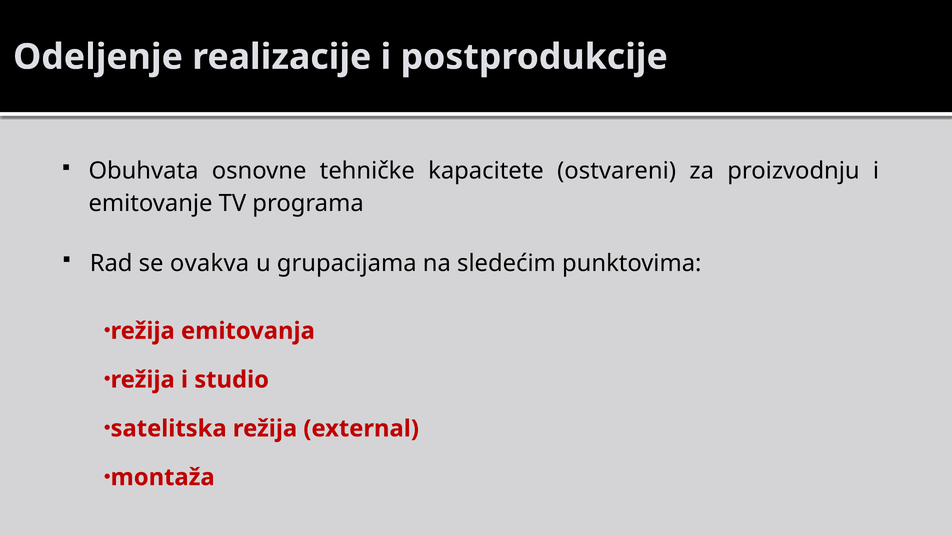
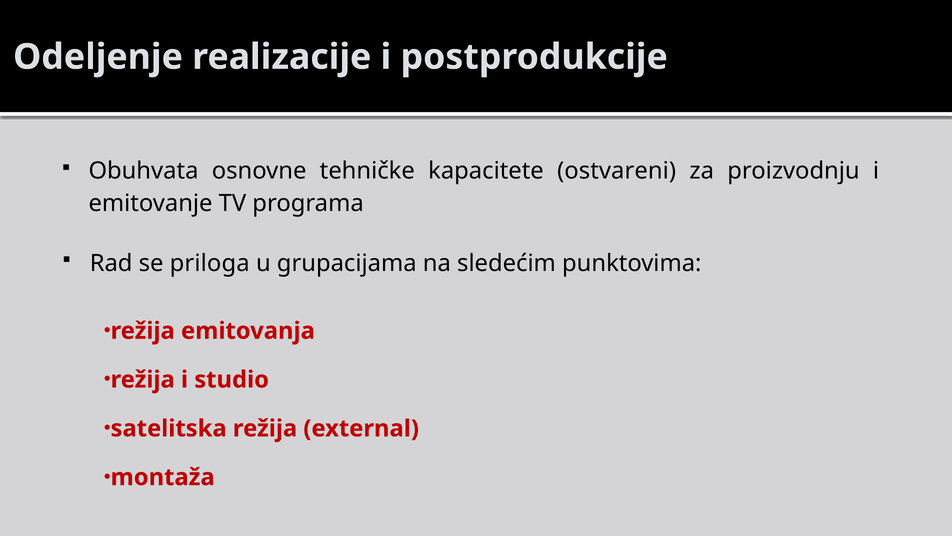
ovakva: ovakva -> priloga (210, 263)
